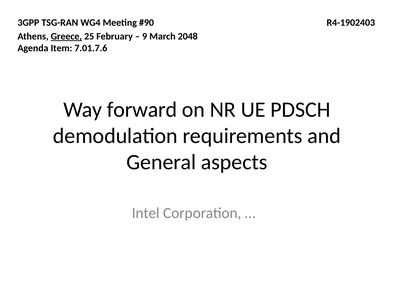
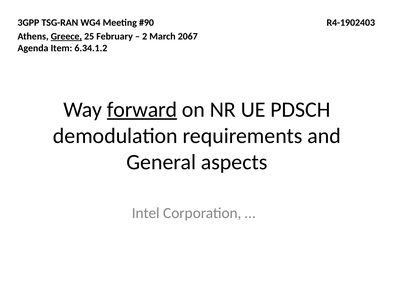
9: 9 -> 2 (145, 36)
2048: 2048 -> 2067 (188, 36)
7.01.7.6: 7.01.7.6 -> 6.34.1.2 (91, 48)
forward underline: none -> present (142, 109)
